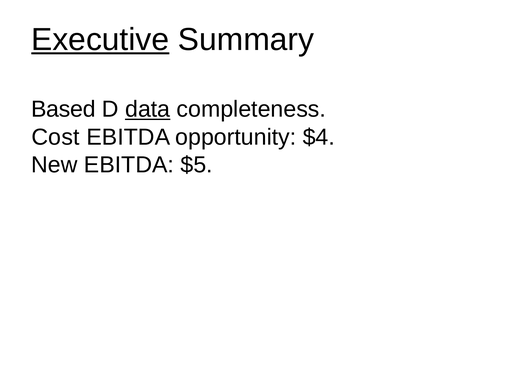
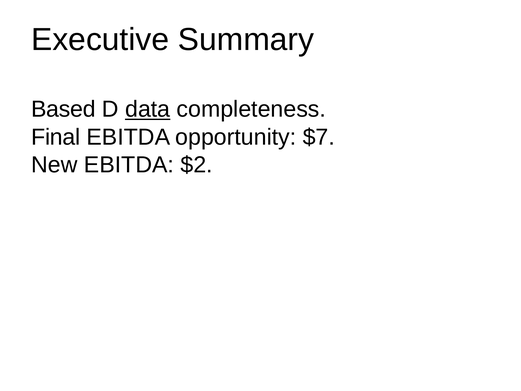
Executive underline: present -> none (100, 40)
Cost: Cost -> Final (56, 137)
$4: $4 -> $7 (319, 137)
$5: $5 -> $2 (197, 165)
